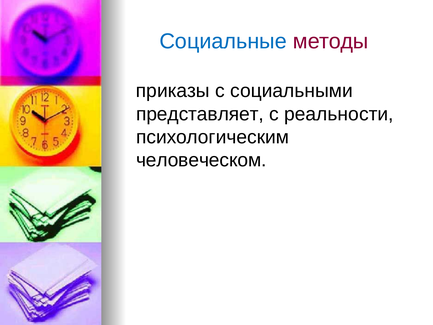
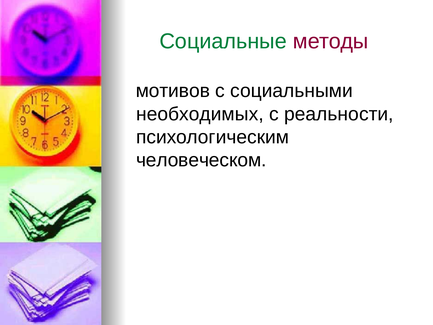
Социальные colour: blue -> green (223, 41)
приказы: приказы -> мотивов (173, 91)
представляет: представляет -> необходимых (200, 114)
